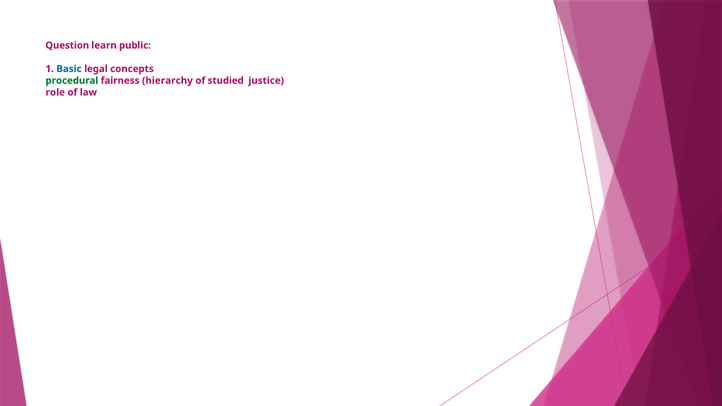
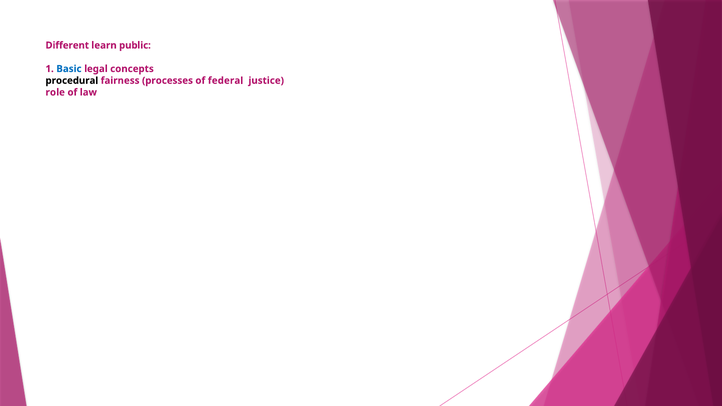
Question: Question -> Different (67, 45)
procedural colour: green -> black (72, 81)
hierarchy: hierarchy -> processes (167, 81)
studied: studied -> federal (226, 81)
